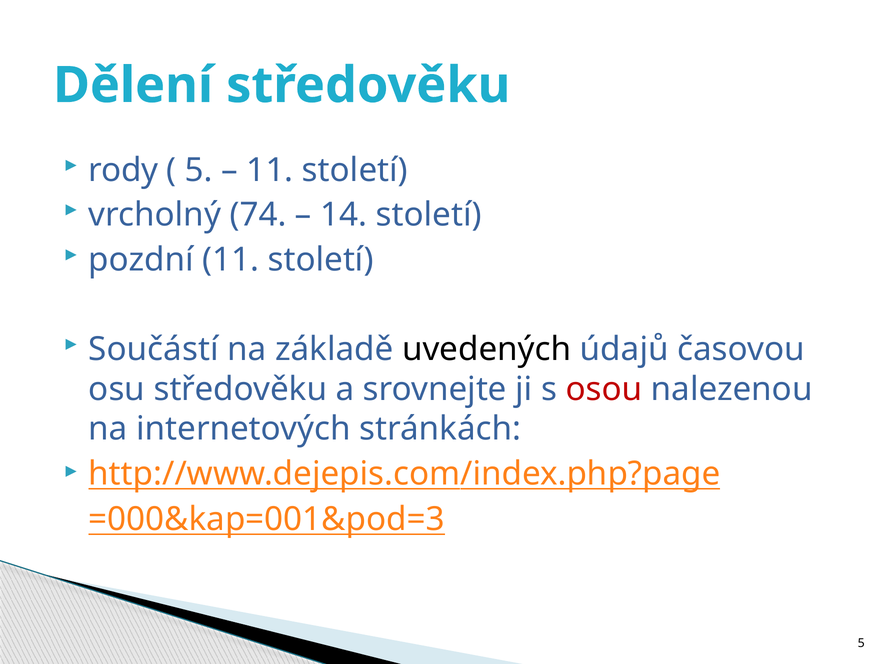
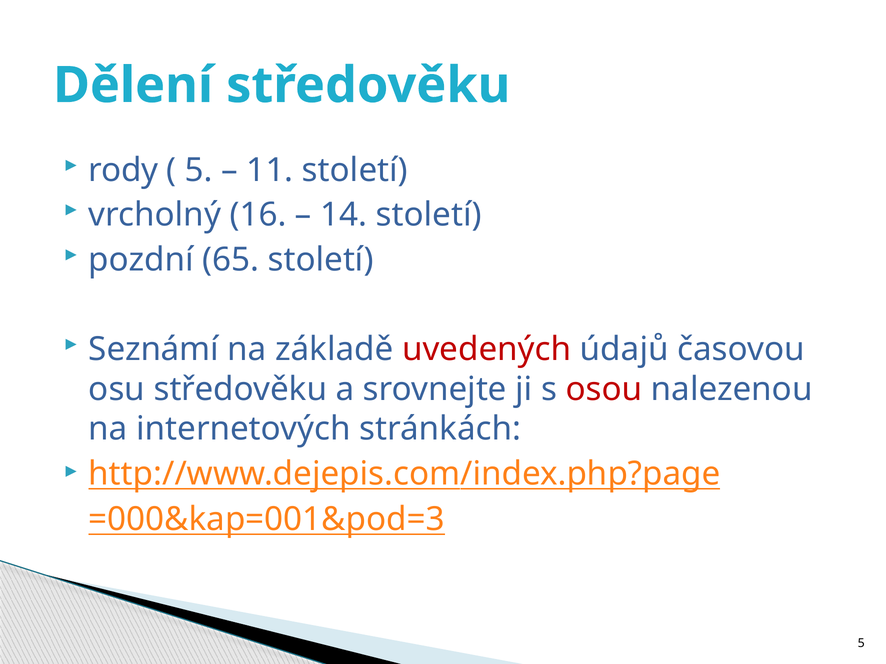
74: 74 -> 16 (258, 215)
pozdní 11: 11 -> 65 (231, 260)
Součástí: Součástí -> Seznámí (154, 349)
uvedených colour: black -> red (487, 349)
